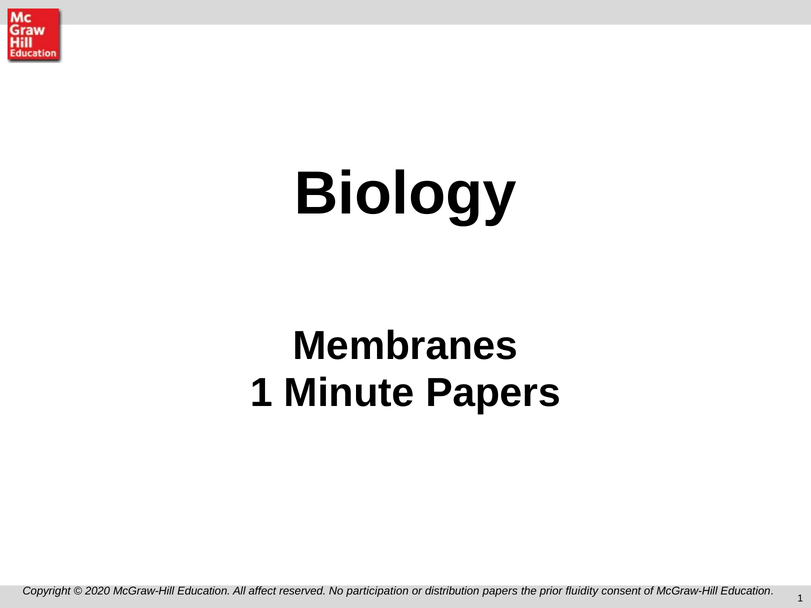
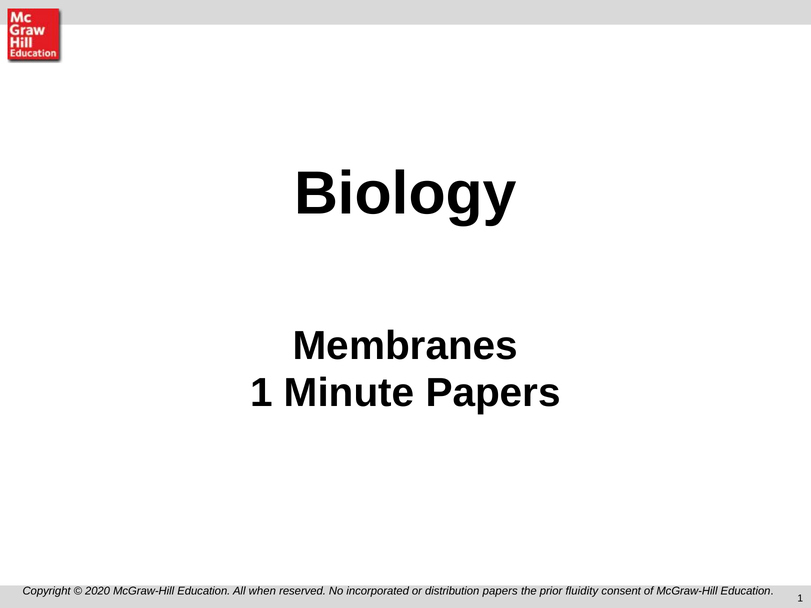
affect: affect -> when (262, 591)
participation: participation -> incorporated (378, 591)
